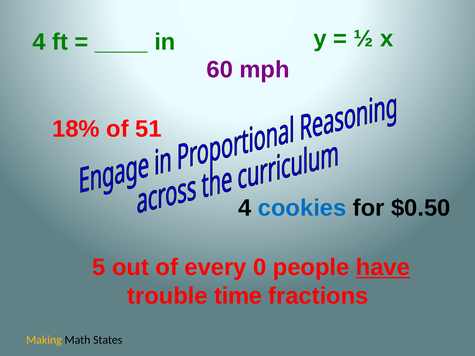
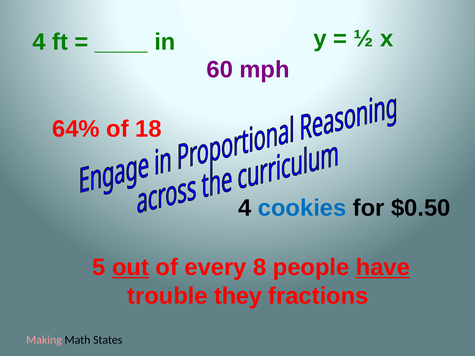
18%: 18% -> 64% (76, 129)
51: 51 -> 18 (148, 129)
out underline: none -> present (130, 268)
0: 0 -> 8 (260, 268)
time: time -> they (238, 296)
Making colour: yellow -> pink (44, 340)
